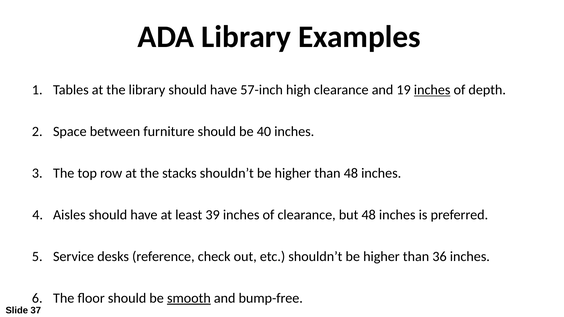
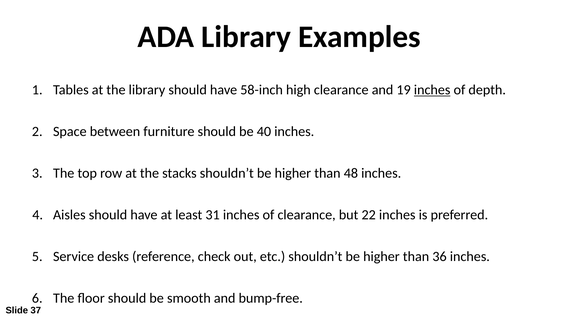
57-inch: 57-inch -> 58-inch (262, 90)
39: 39 -> 31 (213, 215)
but 48: 48 -> 22 (369, 215)
smooth underline: present -> none (189, 298)
